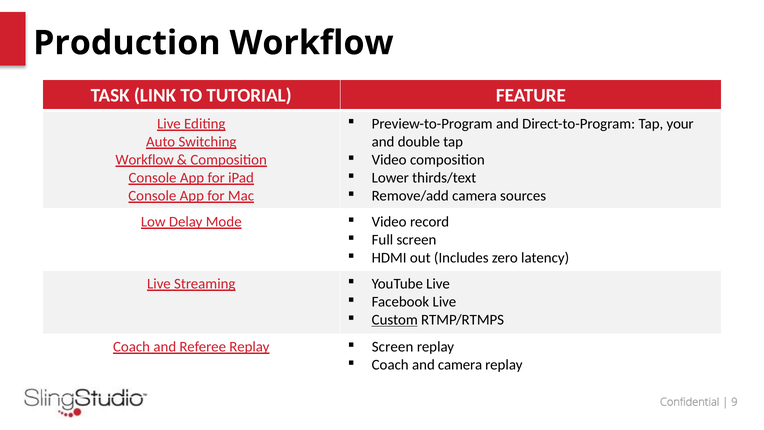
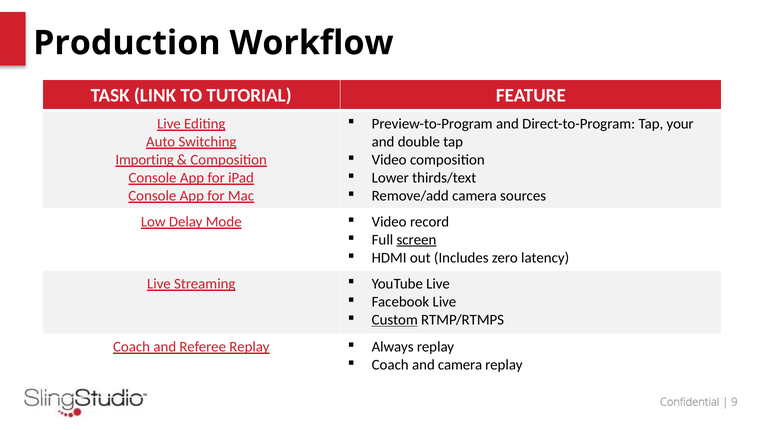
Workflow: Workflow -> Importing (145, 160)
screen underline: none -> present (416, 240)
Screen: Screen -> Always (393, 347)
